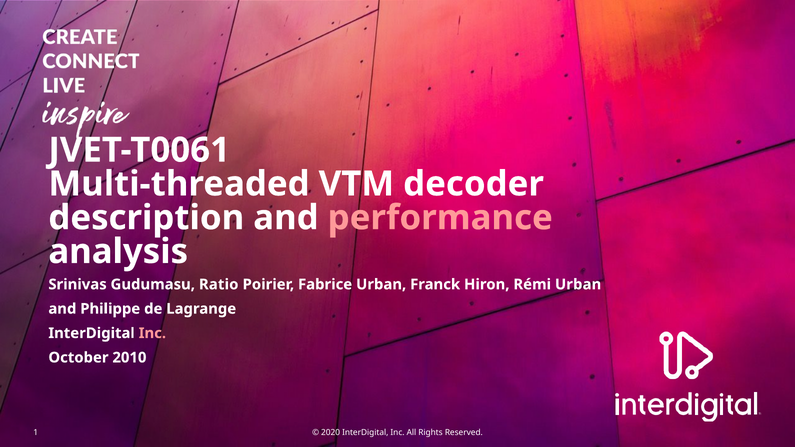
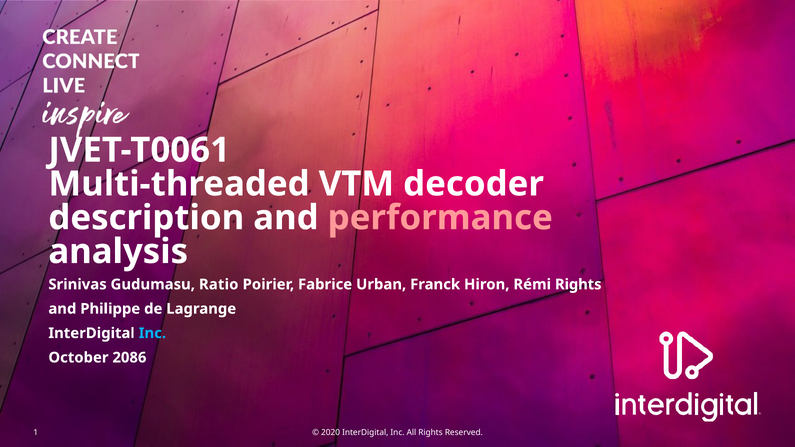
Rémi Urban: Urban -> Rights (578, 285)
Inc colour: pink -> light blue (152, 333)
2010: 2010 -> 2086 (129, 358)
